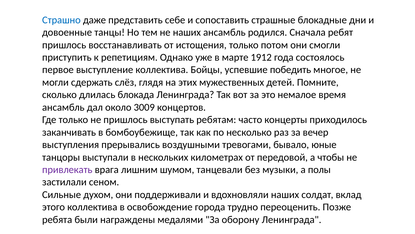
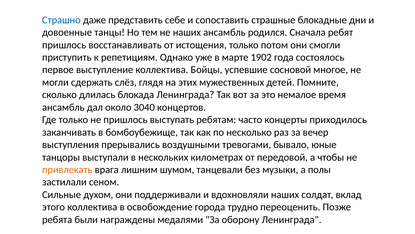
1912: 1912 -> 1902 (261, 57)
победить: победить -> сосновой (290, 70)
3009: 3009 -> 3040 (144, 107)
привлекать colour: purple -> orange (67, 169)
